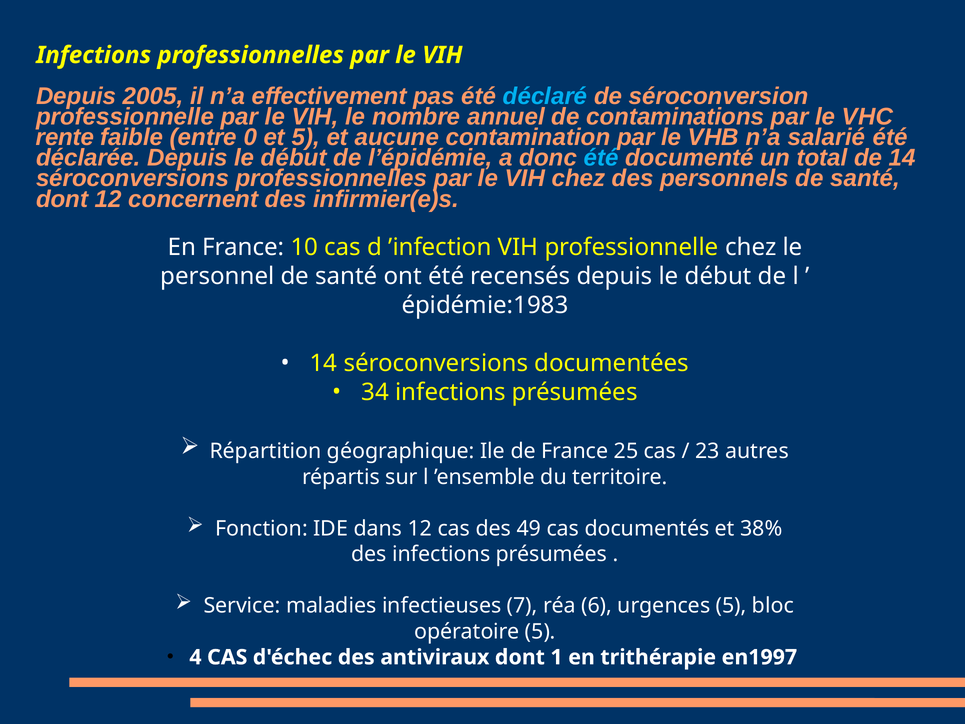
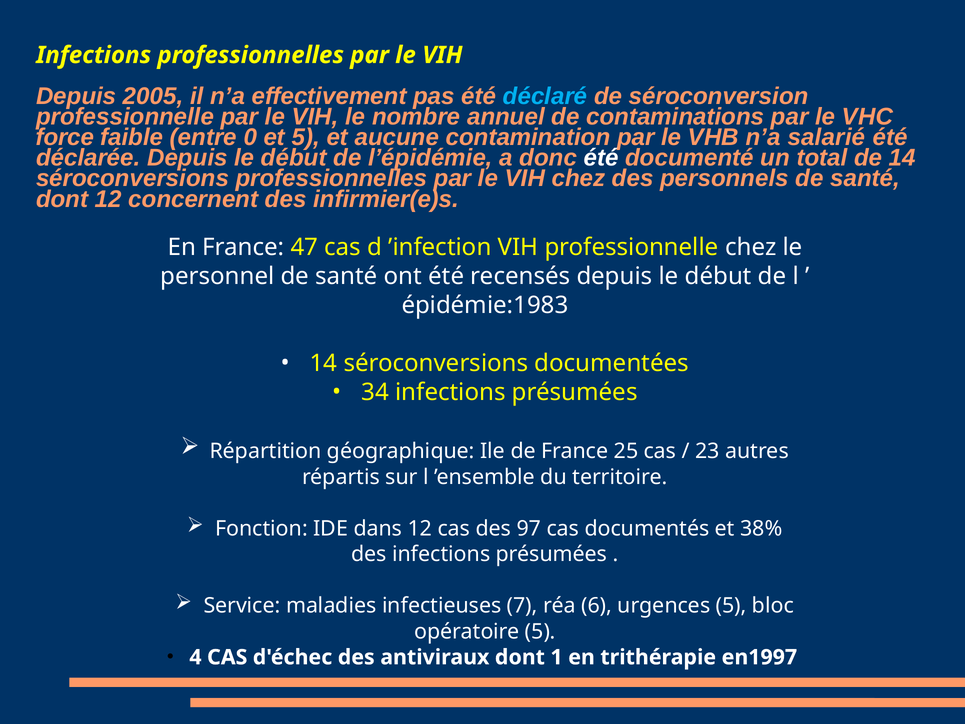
rente: rente -> force (65, 137)
été colour: light blue -> white (601, 158)
10: 10 -> 47 (304, 247)
49: 49 -> 97 (529, 528)
